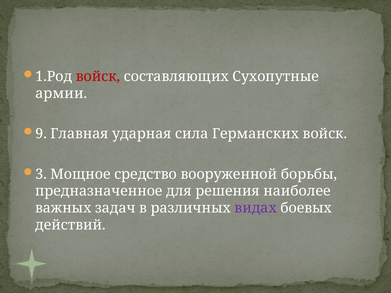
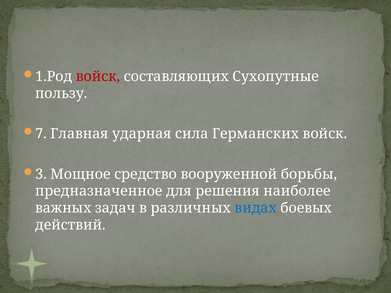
армии: армии -> пользу (61, 93)
9: 9 -> 7 (41, 134)
видах colour: purple -> blue (256, 208)
